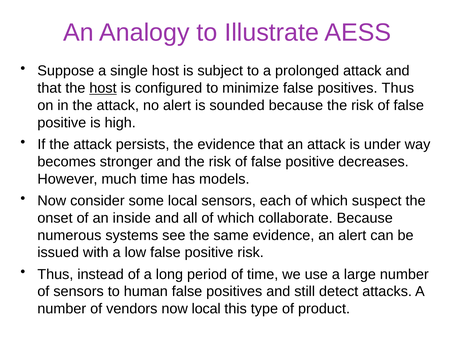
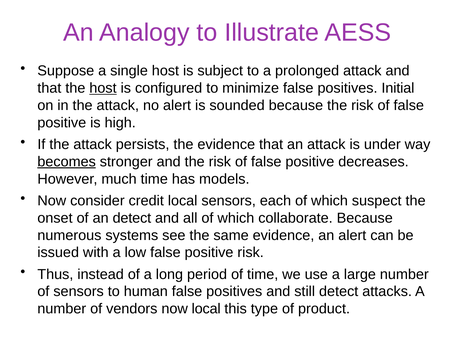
positives Thus: Thus -> Initial (398, 88)
becomes underline: none -> present (67, 162)
some: some -> credit (146, 201)
an inside: inside -> detect (132, 218)
